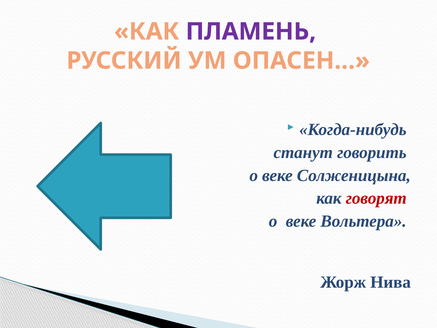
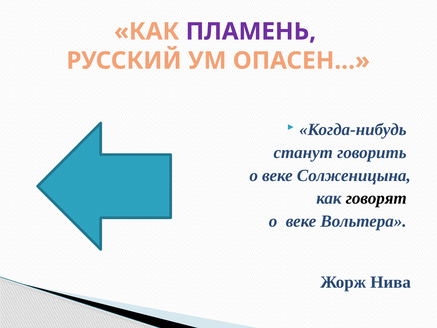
говорят colour: red -> black (376, 198)
